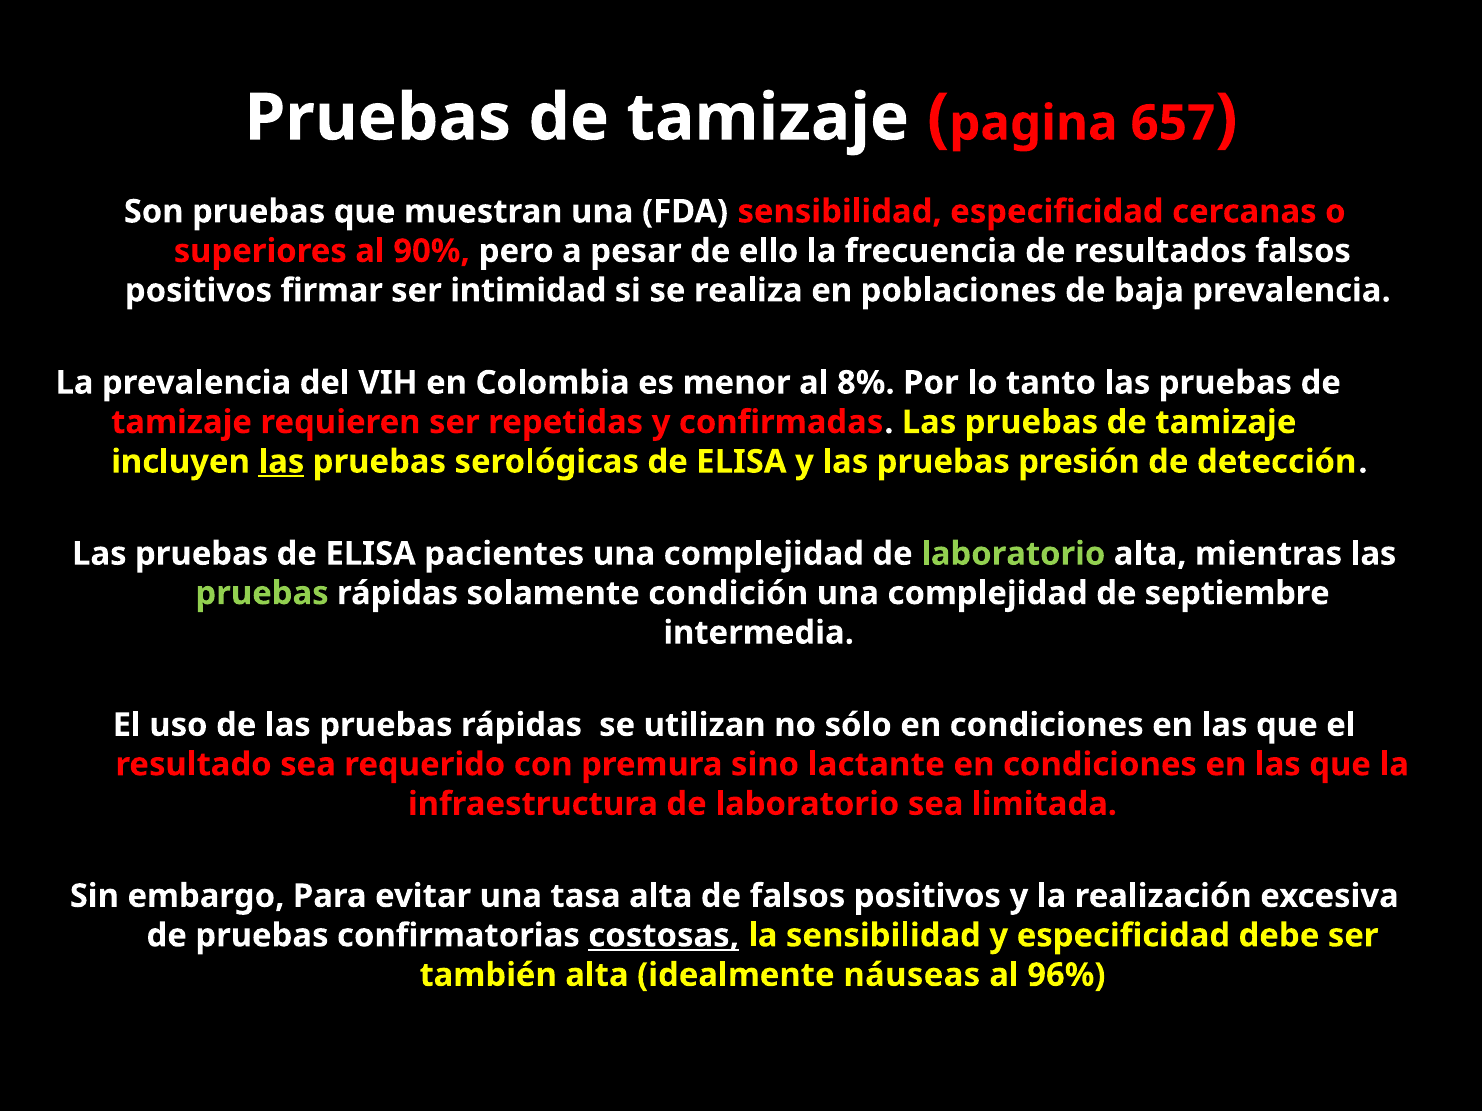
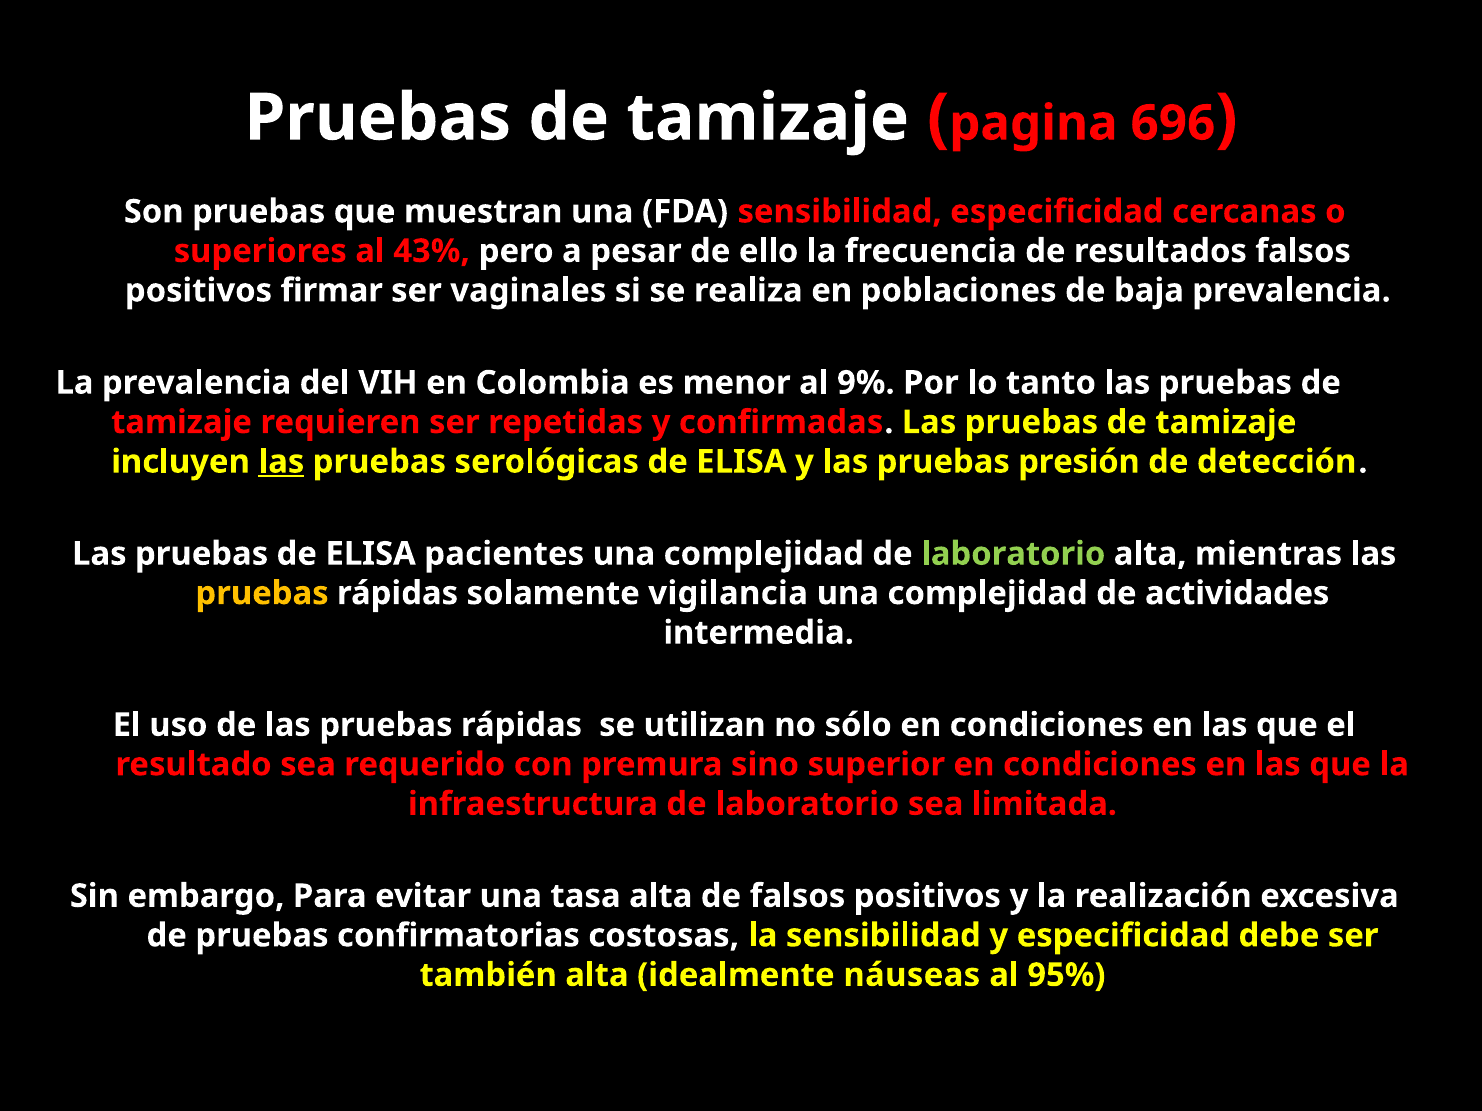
657: 657 -> 696 (1173, 123)
90%: 90% -> 43% (432, 251)
intimidad: intimidad -> vaginales (528, 291)
8%: 8% -> 9% (866, 383)
pruebas colour: light green -> yellow (262, 594)
condición: condición -> vigilancia (728, 594)
septiembre: septiembre -> actividades (1237, 594)
lactante: lactante -> superior (876, 765)
costosas underline: present -> none (664, 936)
96%: 96% -> 95% (1066, 975)
